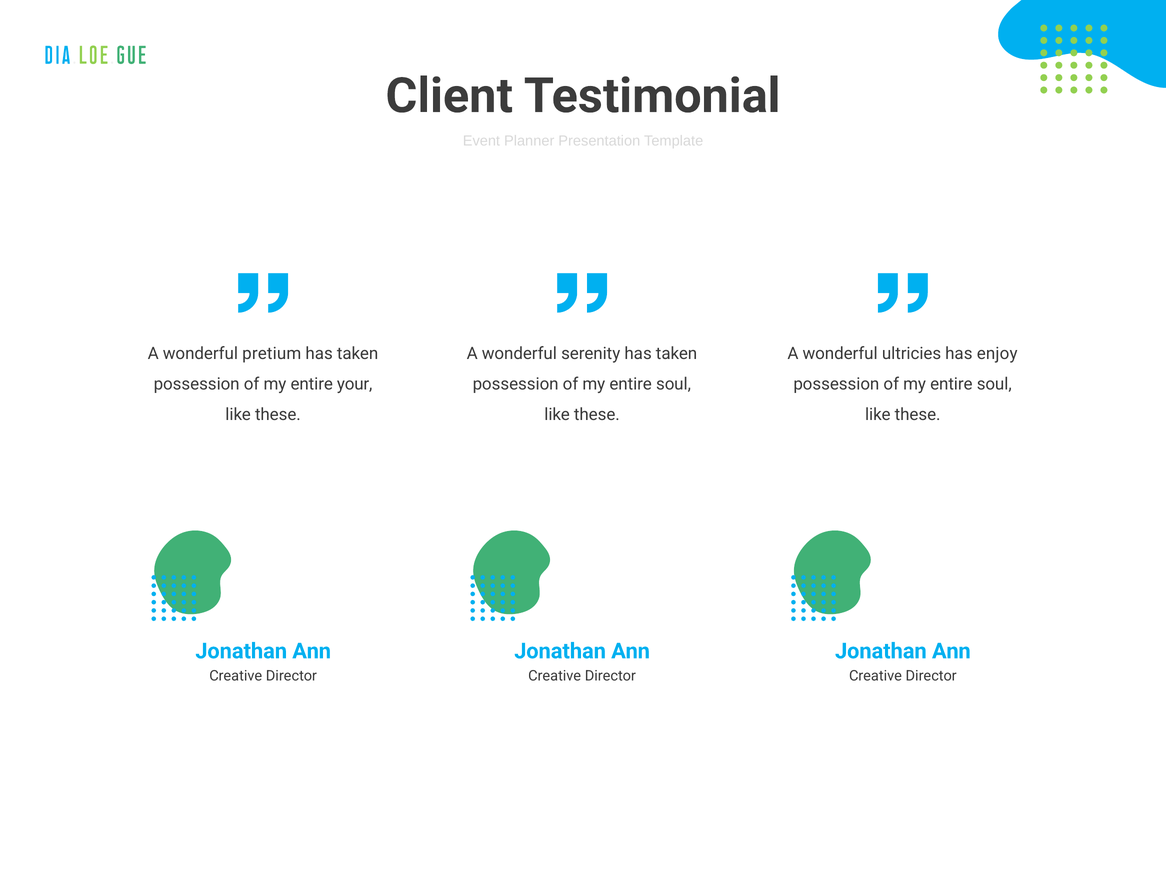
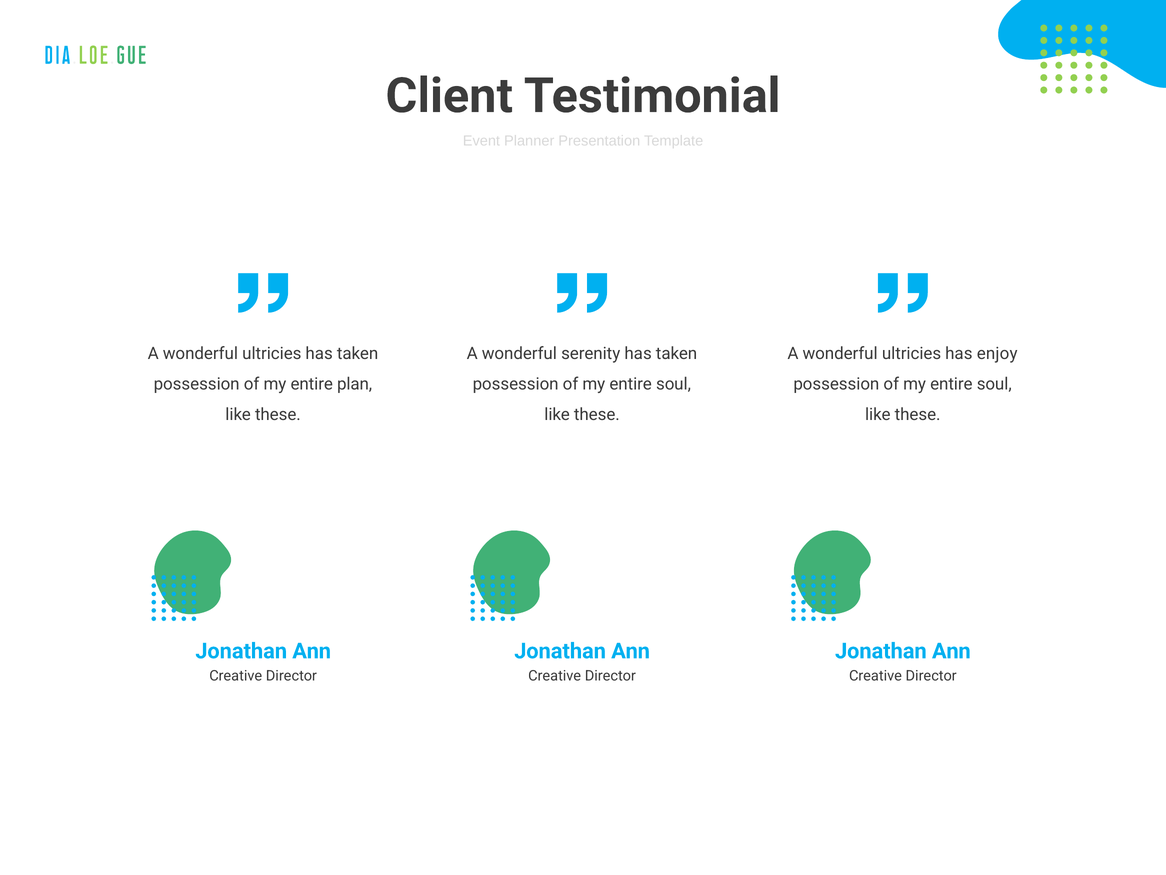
pretium: pretium -> ultricies (272, 353)
your: your -> plan (355, 384)
